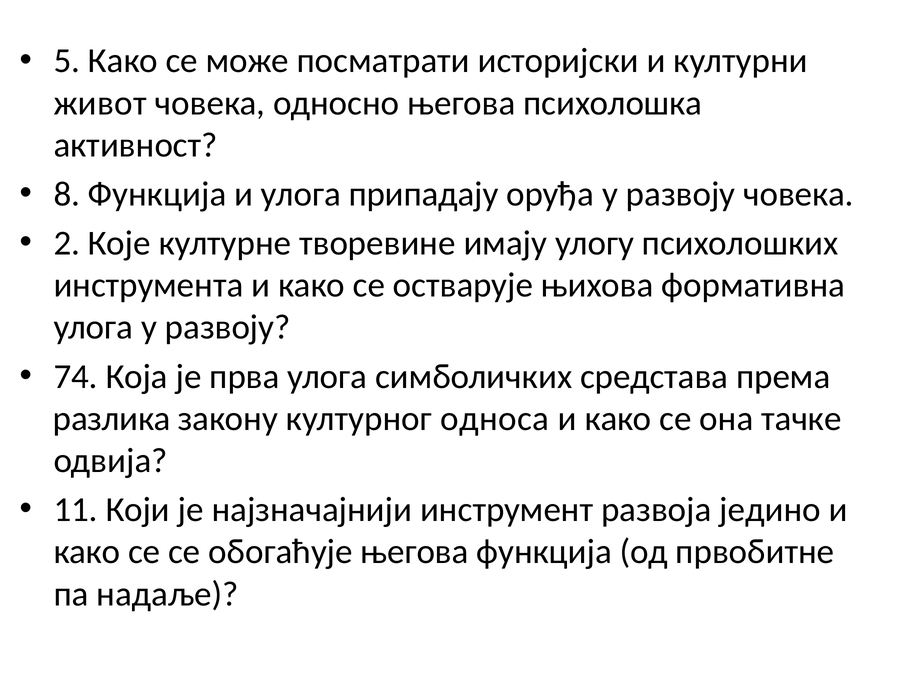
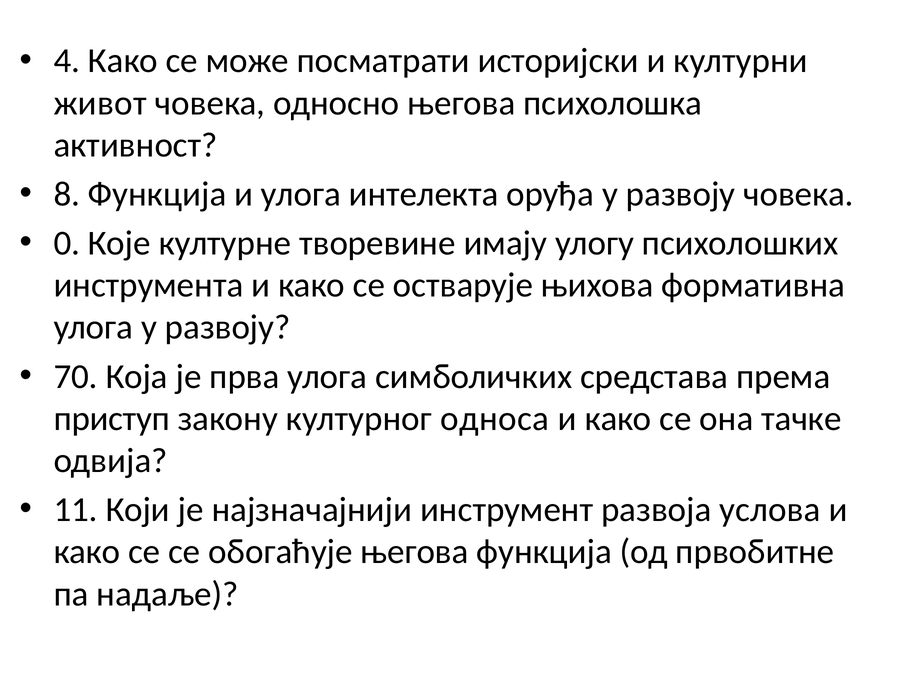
5: 5 -> 4 (67, 61)
припадају: припадају -> интелекта (424, 194)
2: 2 -> 0 (67, 243)
74: 74 -> 70 (76, 377)
разлика: разлика -> приступ (112, 419)
једино: једино -> услова (770, 510)
